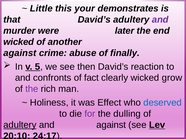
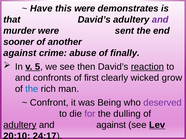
Little: Little -> Have (41, 9)
this your: your -> were (85, 9)
later: later -> sent (125, 31)
wicked: wicked -> sooner (19, 42)
reaction underline: none -> present (147, 67)
fact: fact -> first (91, 78)
the colour: purple -> blue (32, 89)
Holiness: Holiness -> Confront (49, 103)
Effect: Effect -> Being (109, 103)
deserved colour: blue -> purple (163, 103)
